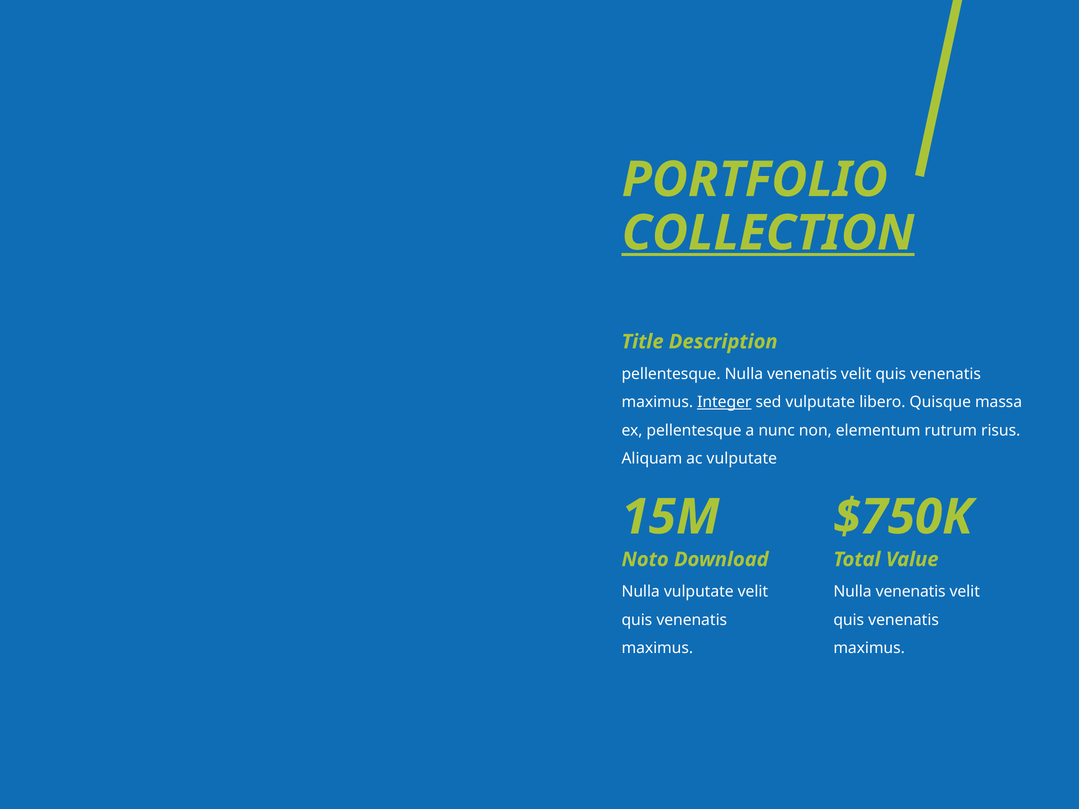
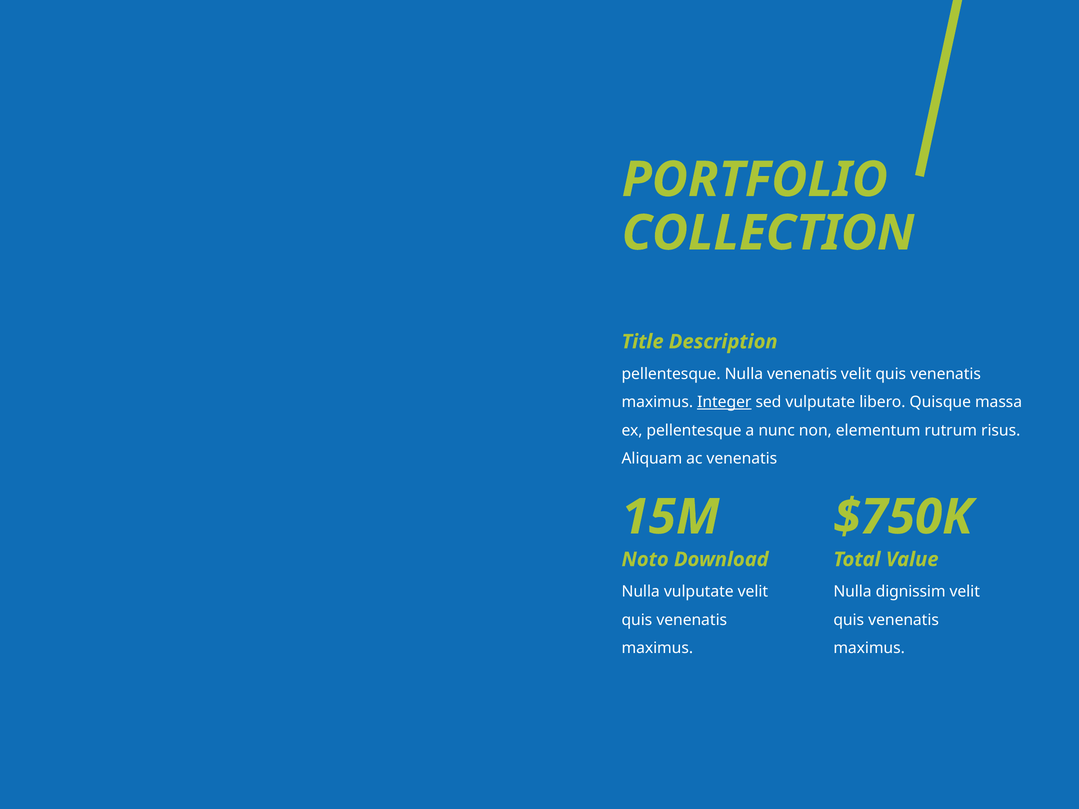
COLLECTION underline: present -> none (768, 233)
ac vulputate: vulputate -> venenatis (742, 459)
venenatis: venenatis -> dignissim (911, 592)
